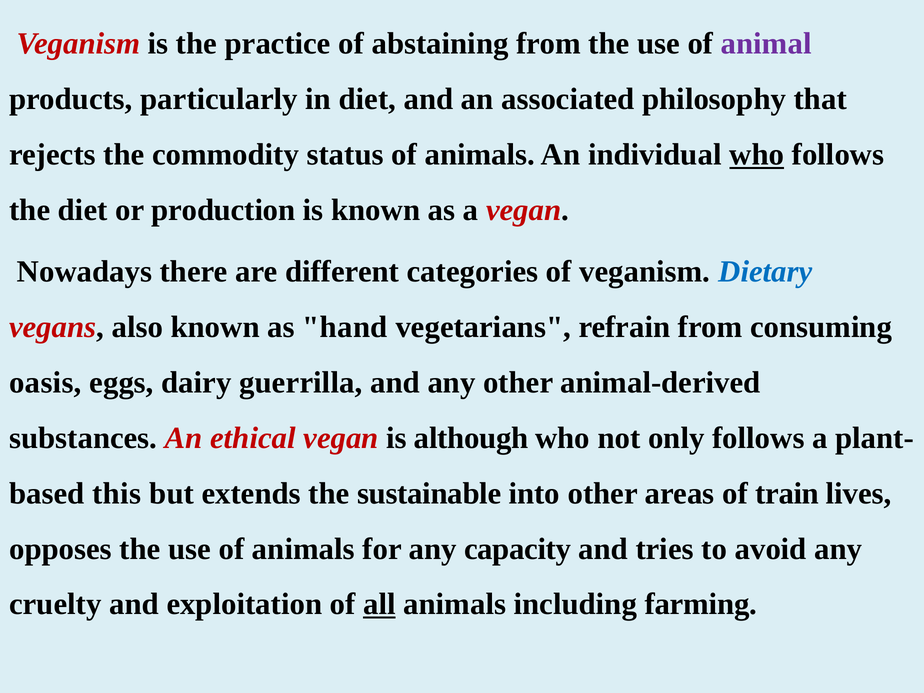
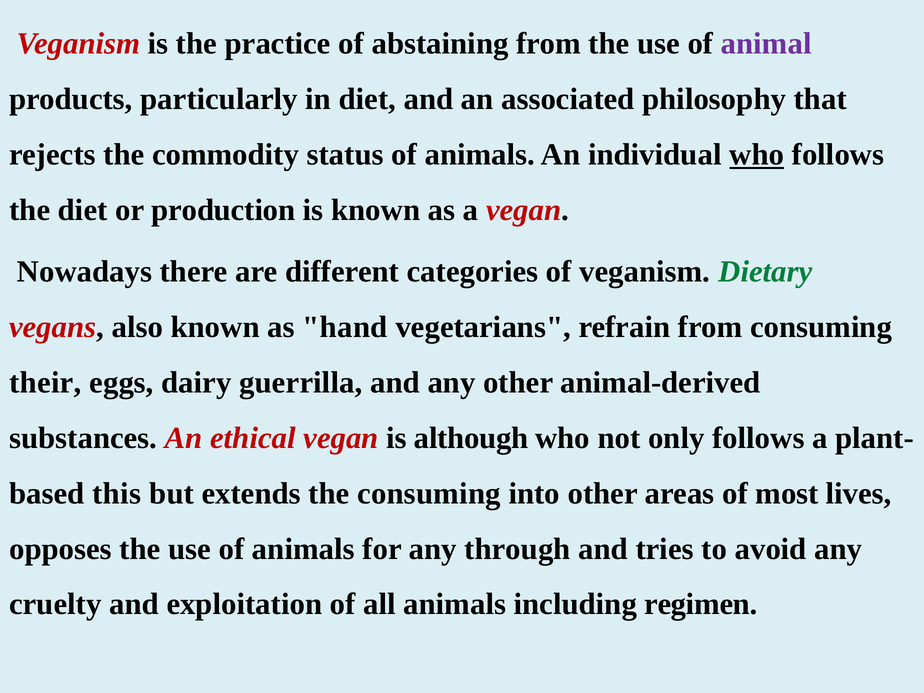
Dietary colour: blue -> green (765, 272)
oasis: oasis -> their (45, 383)
the sustainable: sustainable -> consuming (429, 493)
train: train -> most (787, 493)
capacity: capacity -> through (518, 549)
all underline: present -> none (379, 604)
farming: farming -> regimen (701, 604)
